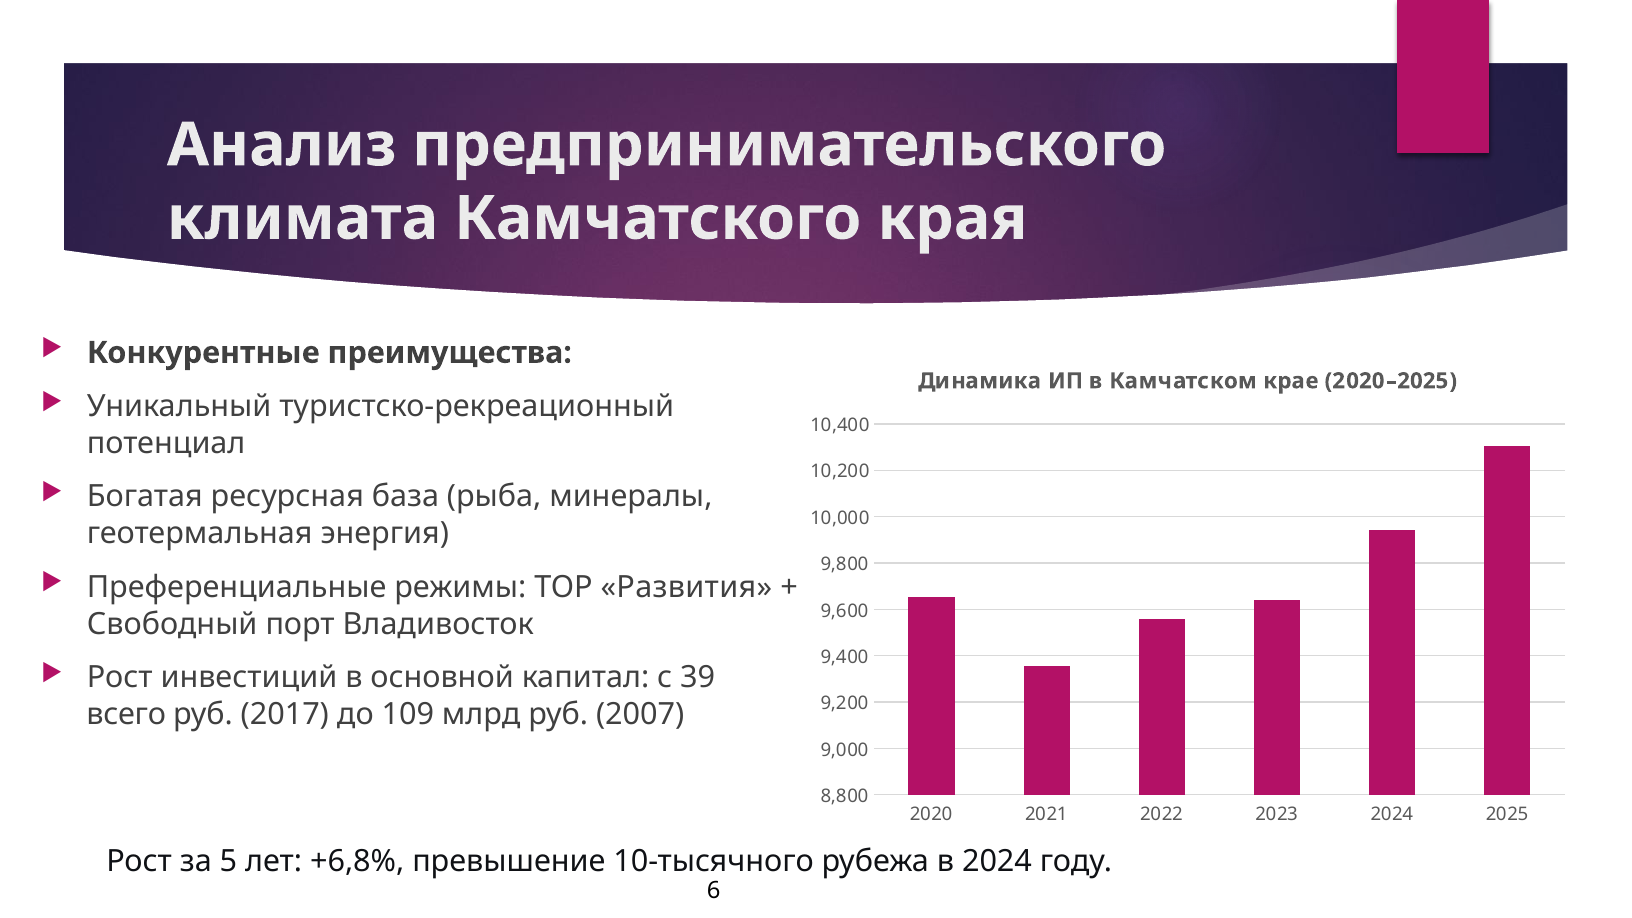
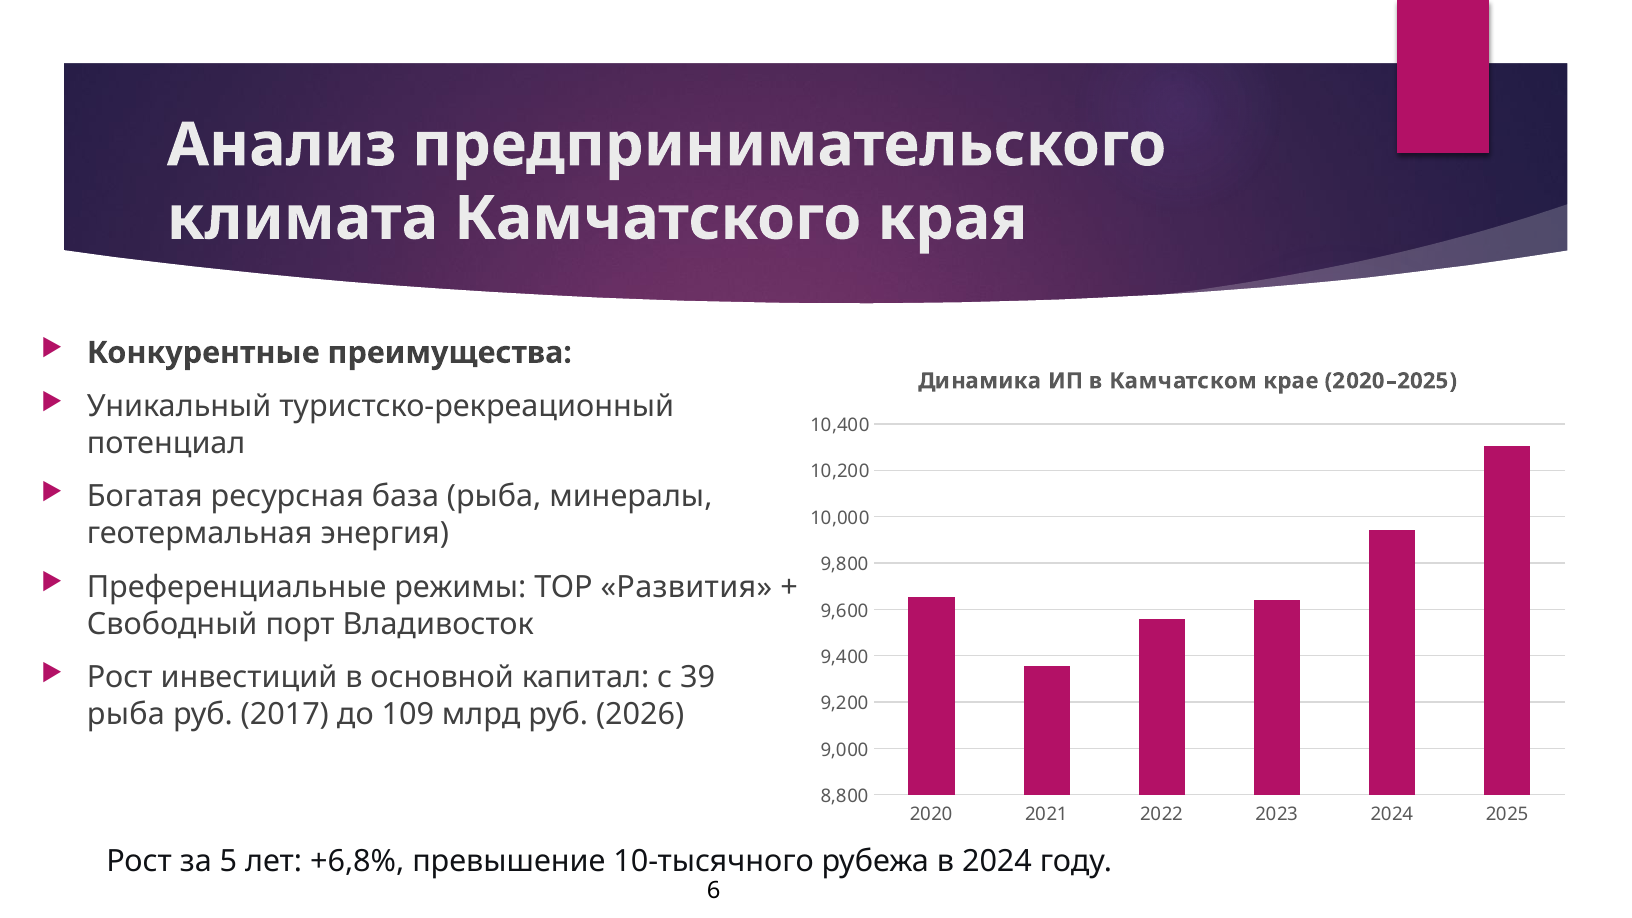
всего: всего -> рыба (126, 715)
2007: 2007 -> 2026 (640, 715)
